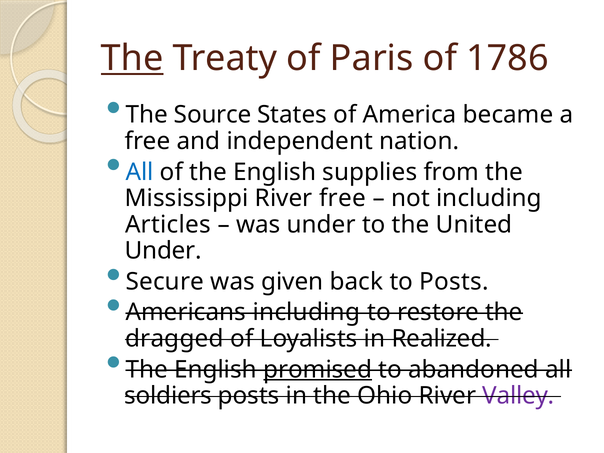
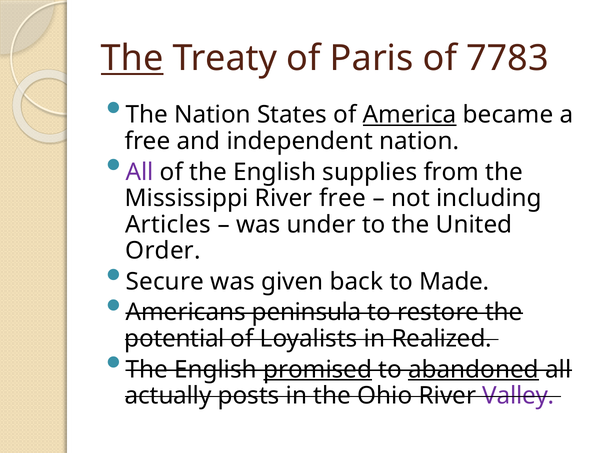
1786: 1786 -> 7783 (507, 58)
The Source: Source -> Nation (213, 115)
America underline: none -> present (410, 115)
All colour: blue -> purple (140, 172)
Under: Under -> Order (163, 251)
to Posts: Posts -> Made (454, 282)
Americans including: including -> peninsula (307, 312)
dragged: dragged -> potential (175, 339)
abandoned underline: none -> present (473, 369)
soldiers: soldiers -> actually (168, 396)
